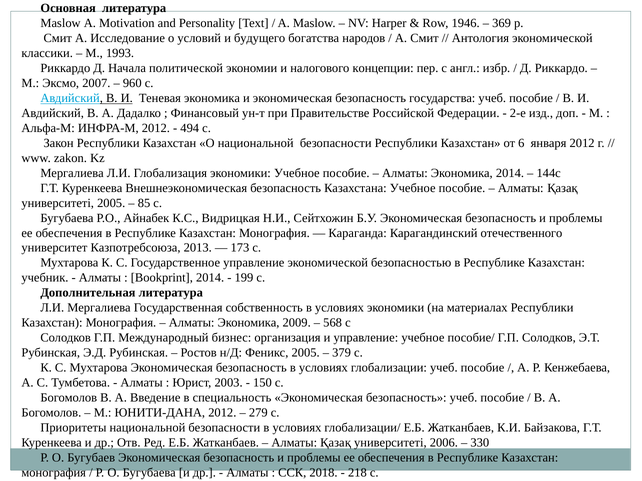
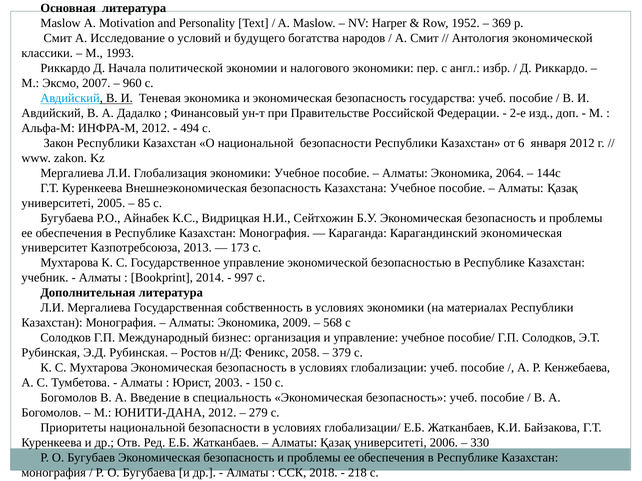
1946: 1946 -> 1952 (466, 23)
налогового концепции: концепции -> экономики (383, 68)
Экономика 2014: 2014 -> 2064 (510, 173)
Карагандинский отечественного: отечественного -> экономическая (521, 233)
199: 199 -> 997 (244, 278)
Феникс 2005: 2005 -> 2058 (306, 353)
